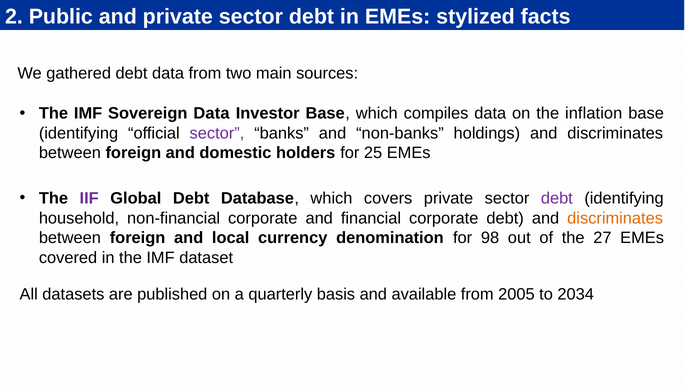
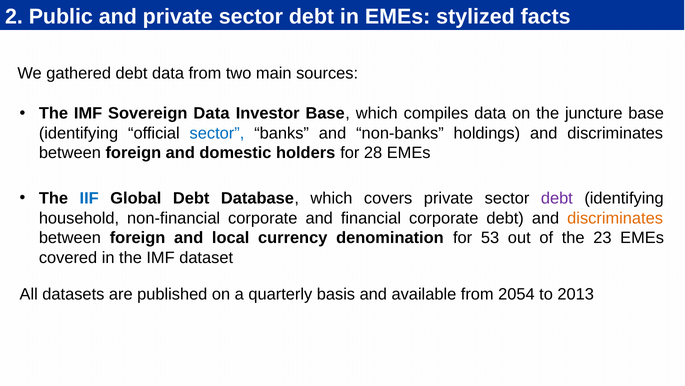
inflation: inflation -> juncture (594, 113)
sector colour: purple -> blue (217, 133)
25: 25 -> 28 (373, 153)
IIF colour: purple -> blue (89, 198)
98: 98 -> 53 (490, 237)
27: 27 -> 23 (602, 237)
2005: 2005 -> 2054 (516, 294)
2034: 2034 -> 2013 (576, 294)
